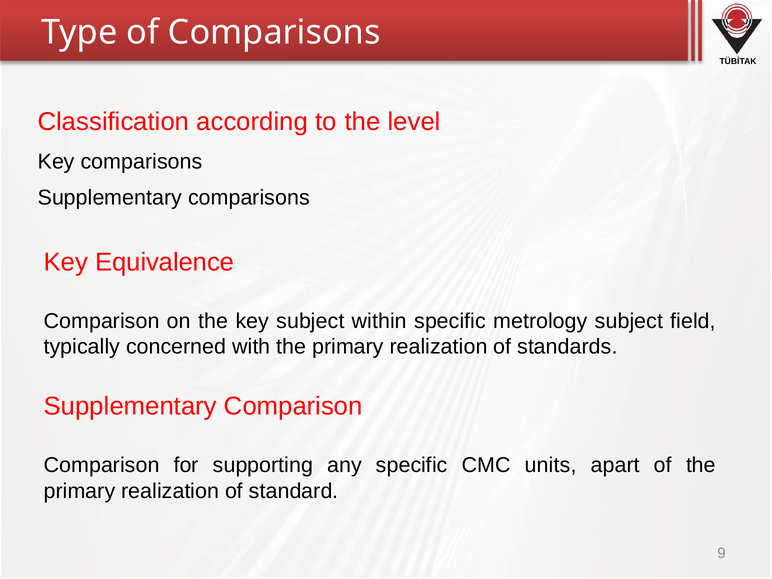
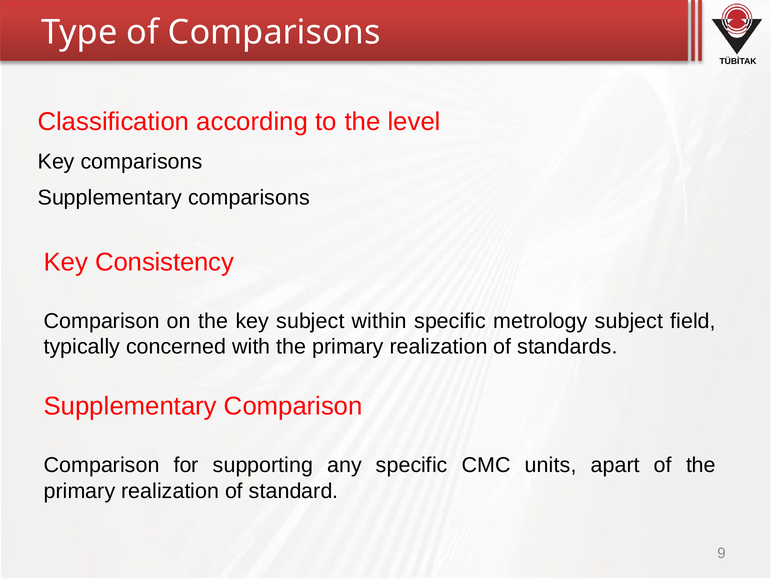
Equivalence: Equivalence -> Consistency (165, 262)
